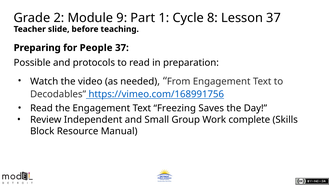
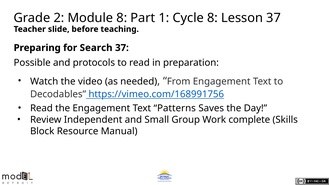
Module 9: 9 -> 8 (122, 18)
People: People -> Search (96, 48)
Freezing: Freezing -> Patterns (175, 108)
